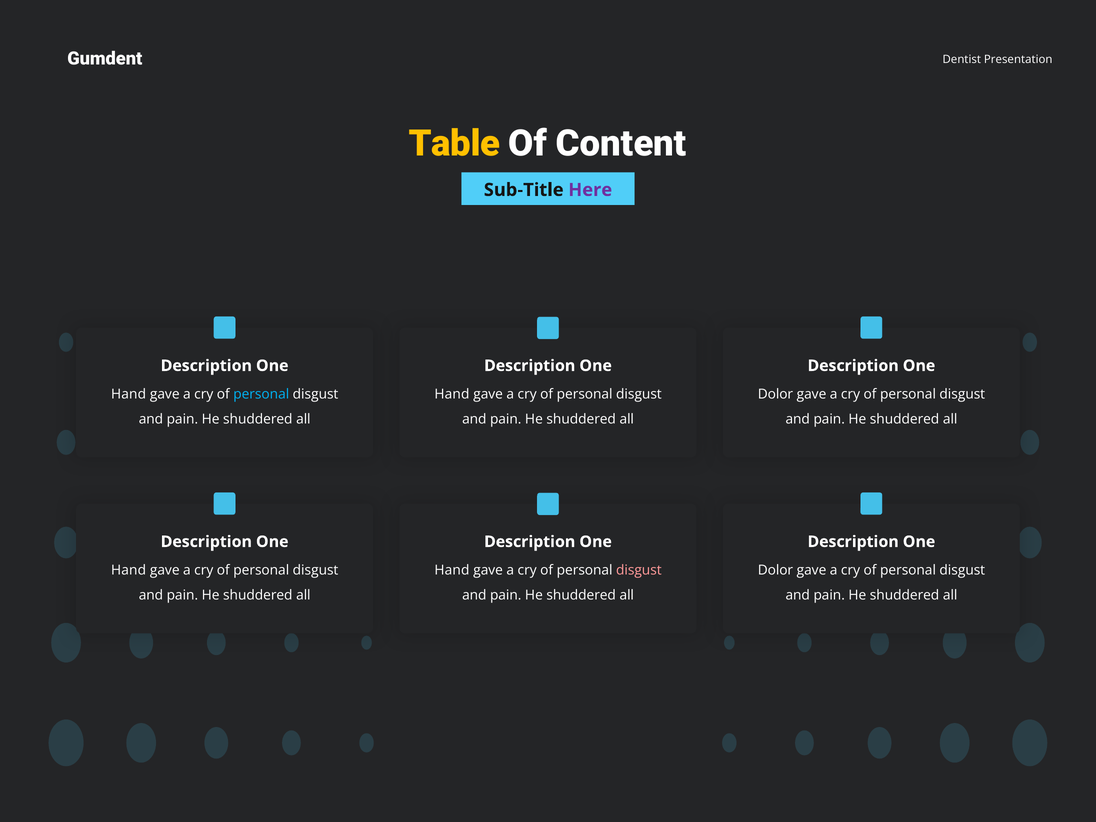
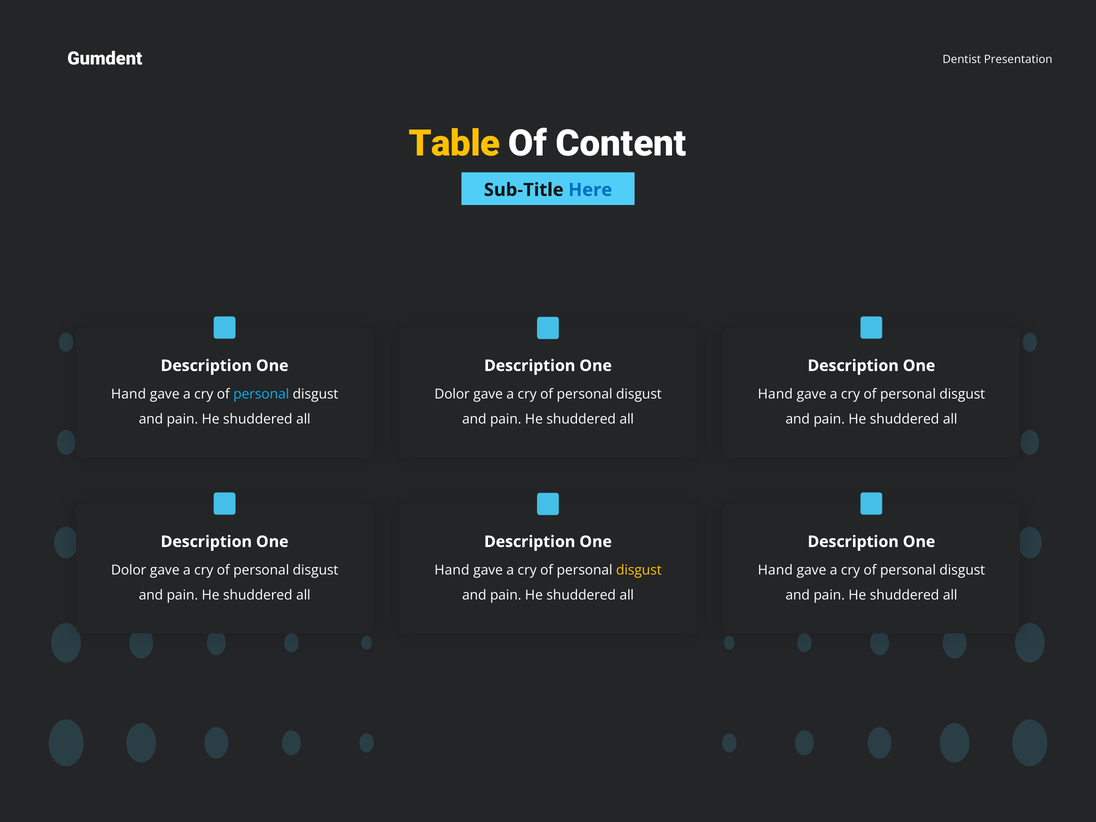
Here colour: purple -> blue (590, 190)
Hand: Hand -> Dolor (452, 394)
Dolor: Dolor -> Hand (775, 394)
Hand: Hand -> Dolor (129, 570)
disgust colour: pink -> yellow (639, 570)
Dolor: Dolor -> Hand (775, 570)
